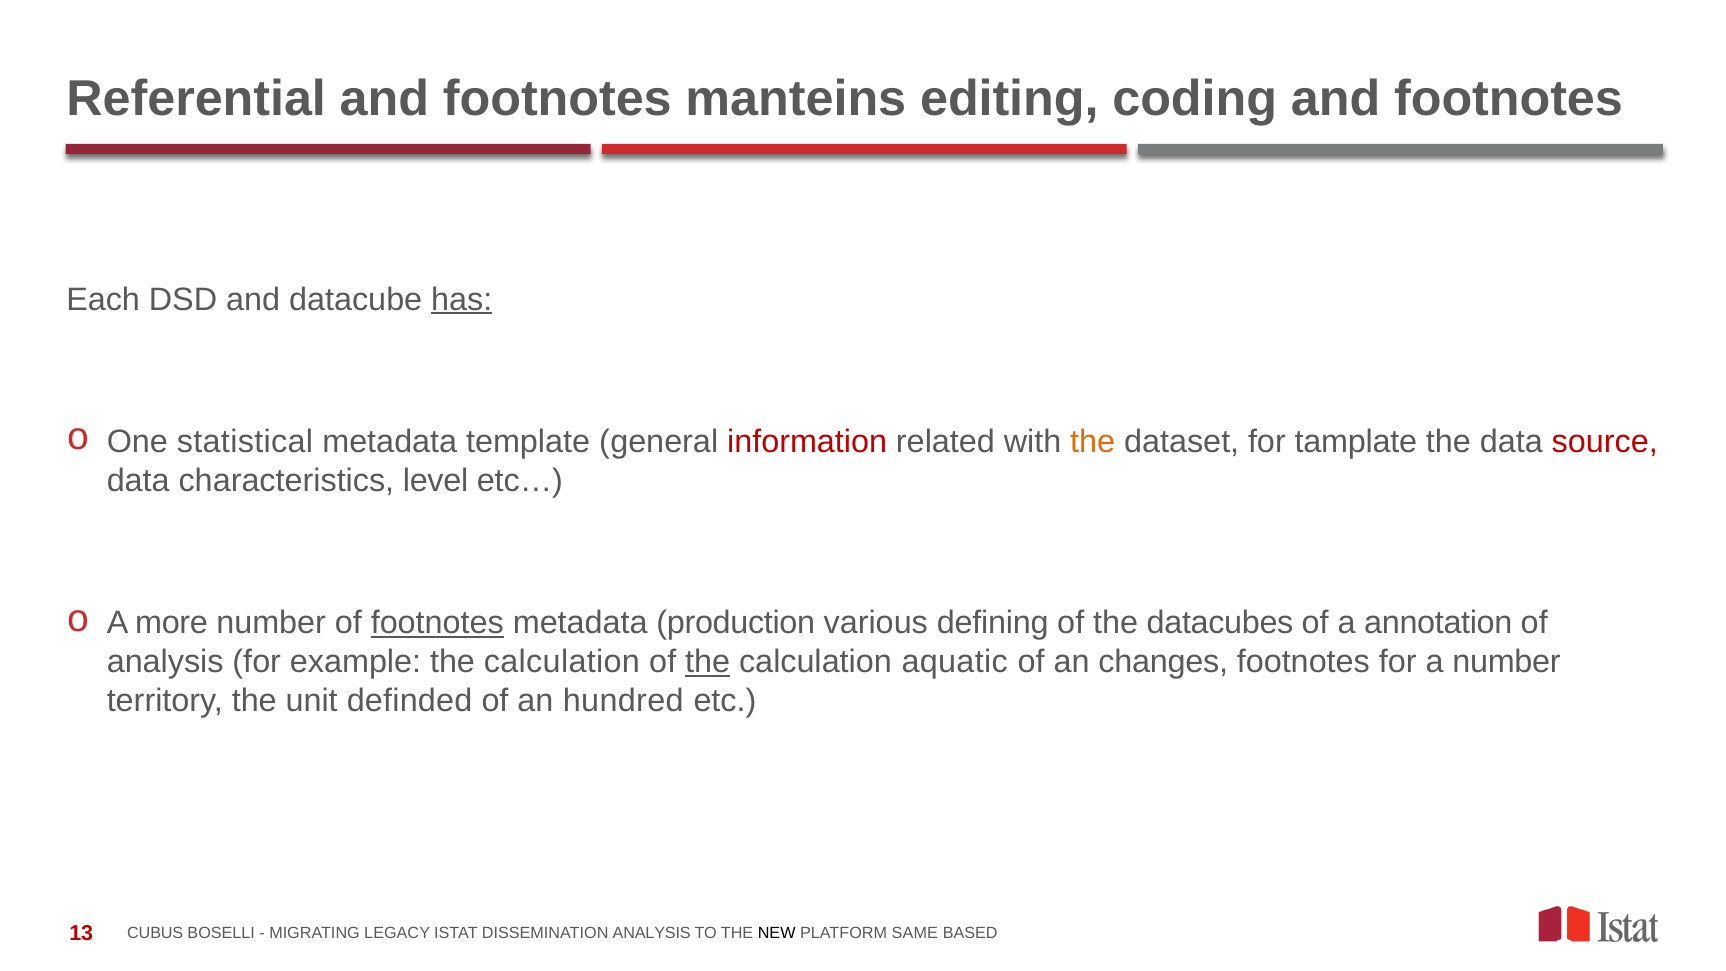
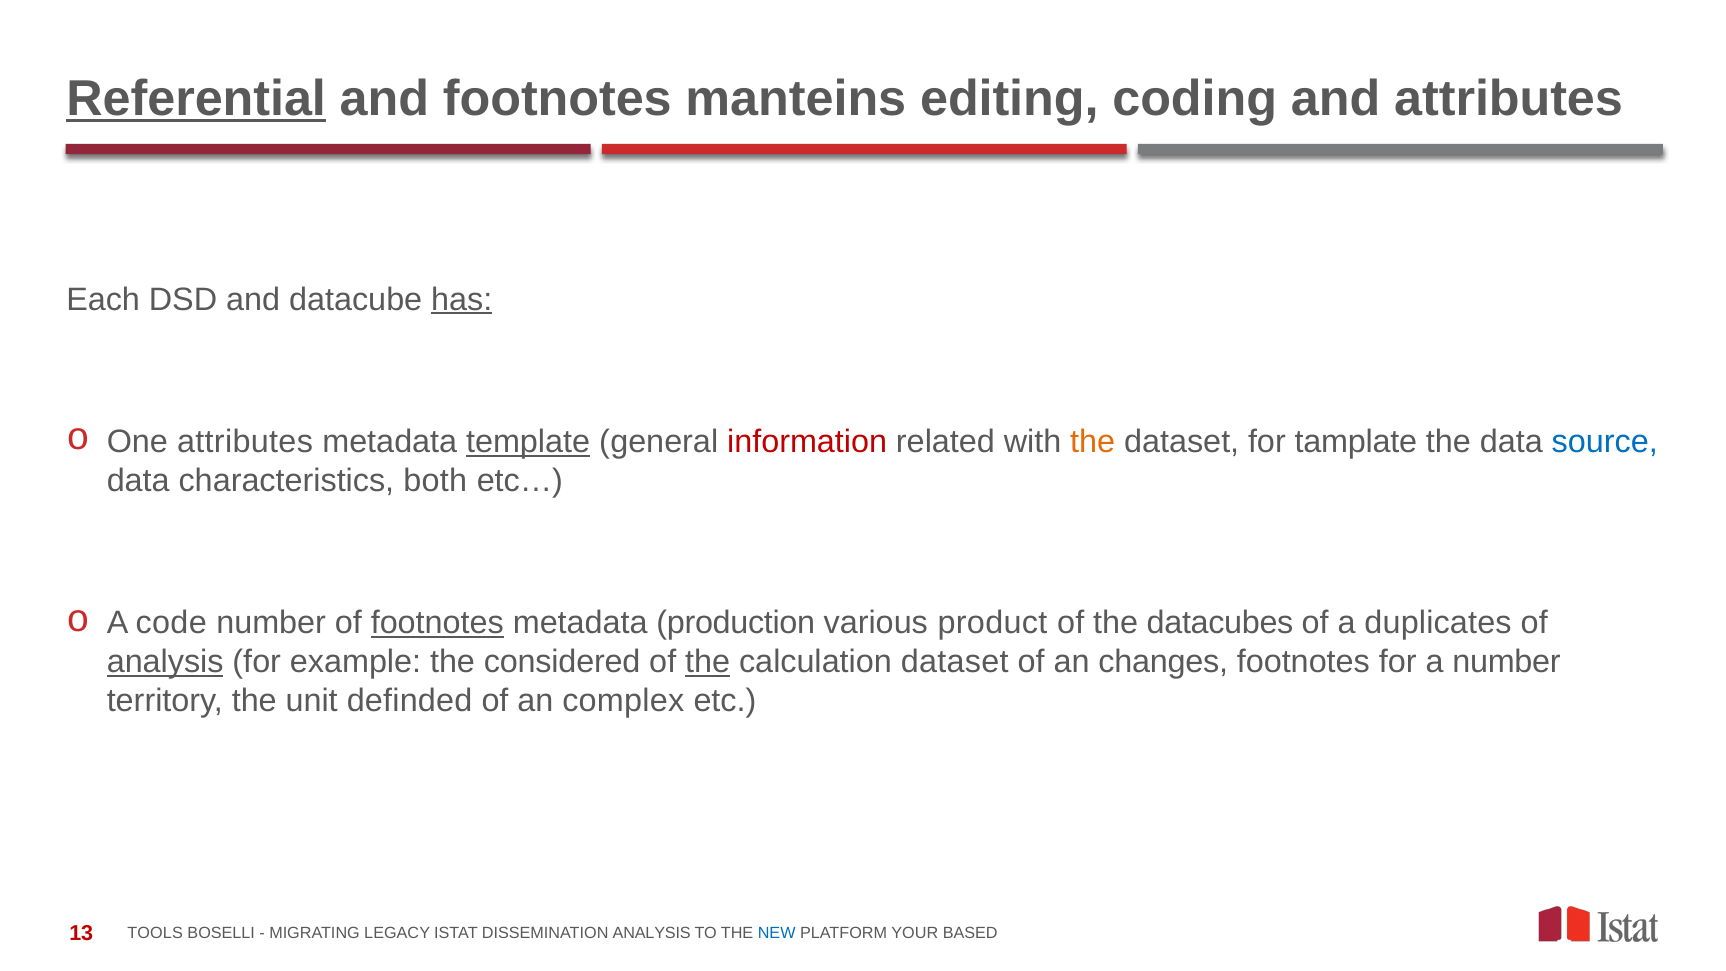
Referential underline: none -> present (196, 99)
coding and footnotes: footnotes -> attributes (1509, 99)
One statistical: statistical -> attributes (245, 442)
template underline: none -> present (528, 442)
source colour: red -> blue (1605, 442)
level: level -> both (435, 481)
more: more -> code (171, 623)
defining: defining -> product (992, 623)
annotation: annotation -> duplicates (1438, 623)
analysis underline: none -> present (165, 662)
example the calculation: calculation -> considered (562, 662)
calculation aquatic: aquatic -> dataset (955, 662)
hundred: hundred -> complex (623, 701)
CUBUS: CUBUS -> TOOLS (155, 933)
NEW colour: black -> blue (777, 933)
SAME: SAME -> YOUR (915, 933)
